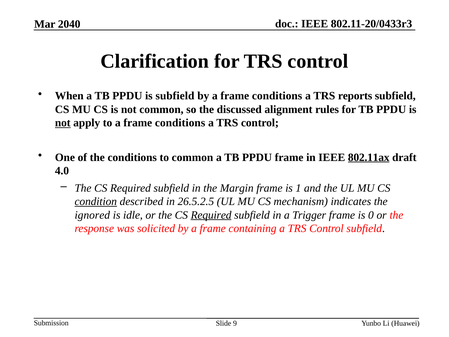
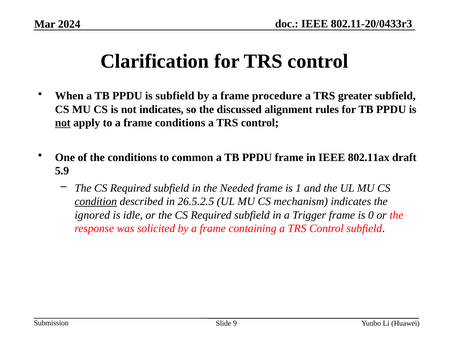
2040: 2040 -> 2024 (69, 24)
by a frame conditions: conditions -> procedure (277, 96)
reports: reports -> greater (355, 96)
not common: common -> indicates (162, 109)
802.11ax underline: present -> none (369, 157)
4.0: 4.0 -> 5.9 (62, 171)
Margin: Margin -> Needed (237, 188)
Required underline: present -> none (211, 215)
